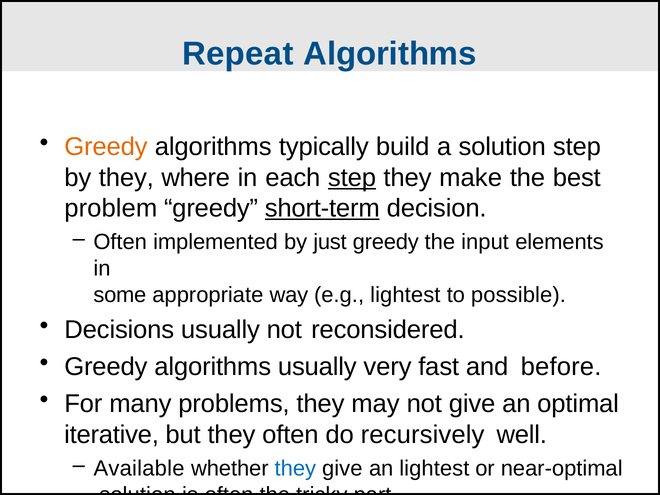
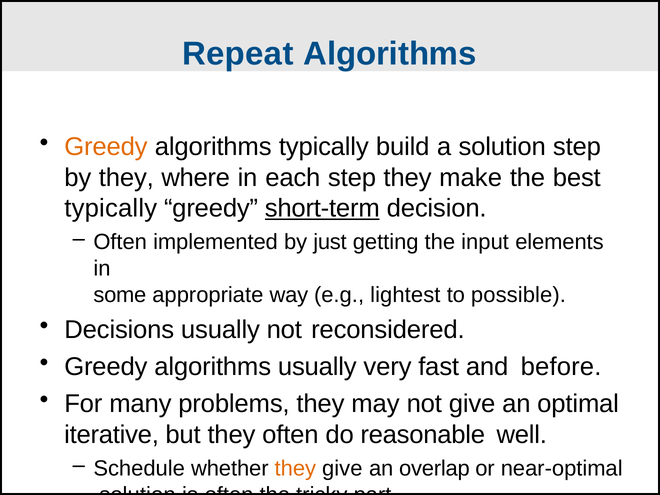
step underline: present -> none (352, 178)
problem: problem -> typically (111, 208)
just greedy: greedy -> getting (386, 242)
recursively: recursively -> reasonable (423, 435)
Available: Available -> Schedule (139, 468)
they colour: blue -> orange (295, 468)
an lightest: lightest -> overlap (434, 468)
